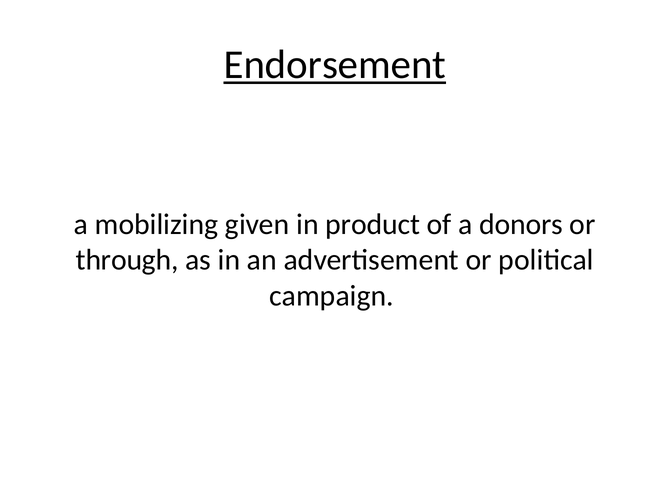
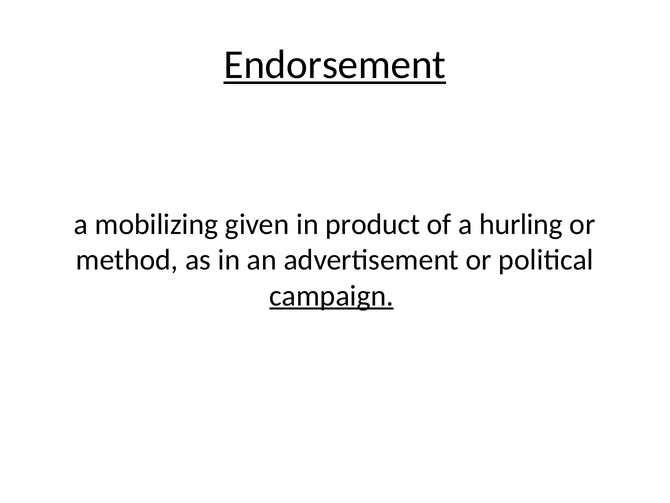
donors: donors -> hurling (521, 224)
through: through -> method (127, 260)
campaign underline: none -> present (332, 295)
